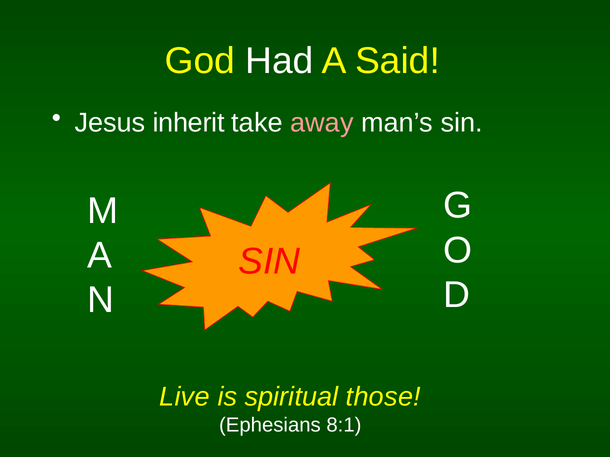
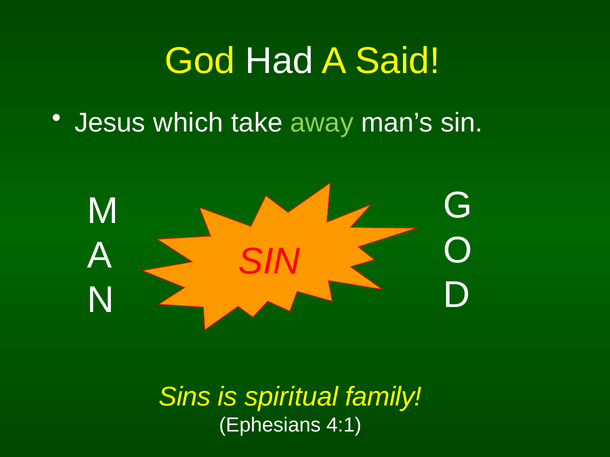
inherit: inherit -> which (188, 123)
away colour: pink -> light green (322, 123)
Live: Live -> Sins (185, 397)
those: those -> family (384, 397)
8:1: 8:1 -> 4:1 (344, 425)
